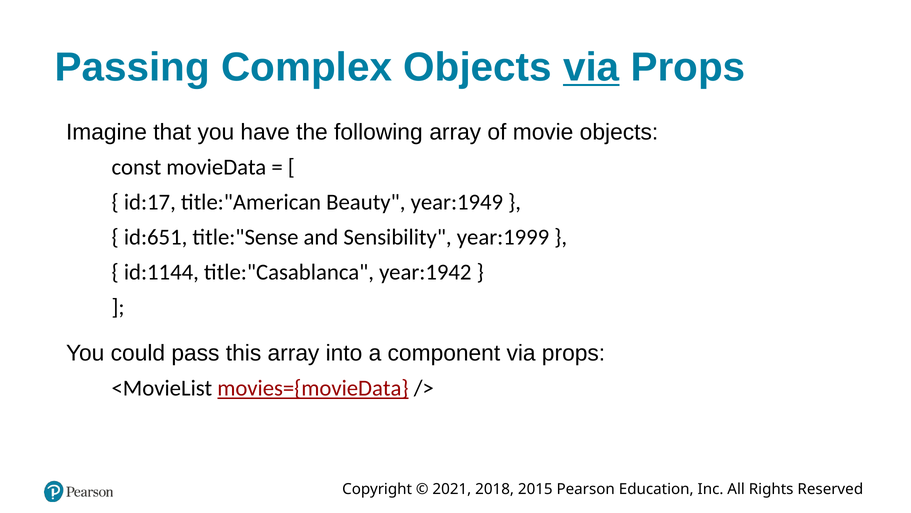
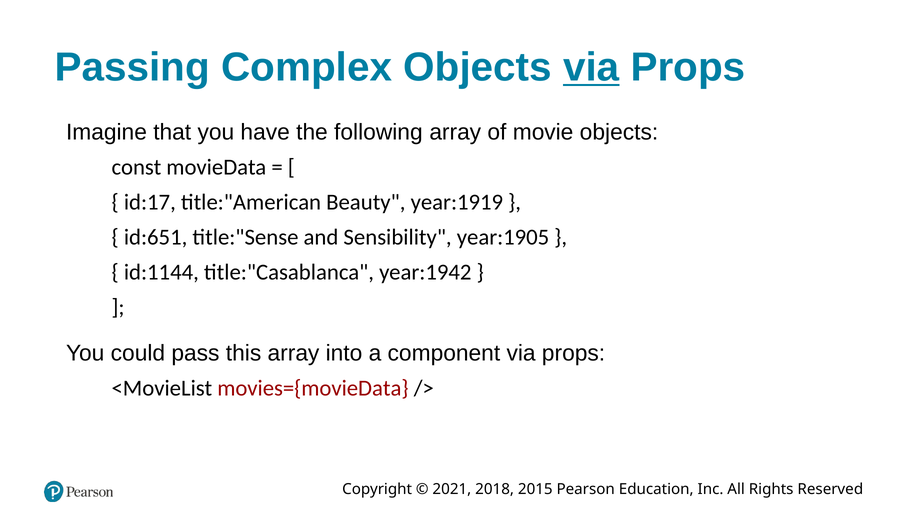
year:1949: year:1949 -> year:1919 (457, 202)
year:1999: year:1999 -> year:1905 (503, 237)
movies={movieData underline: present -> none (313, 388)
